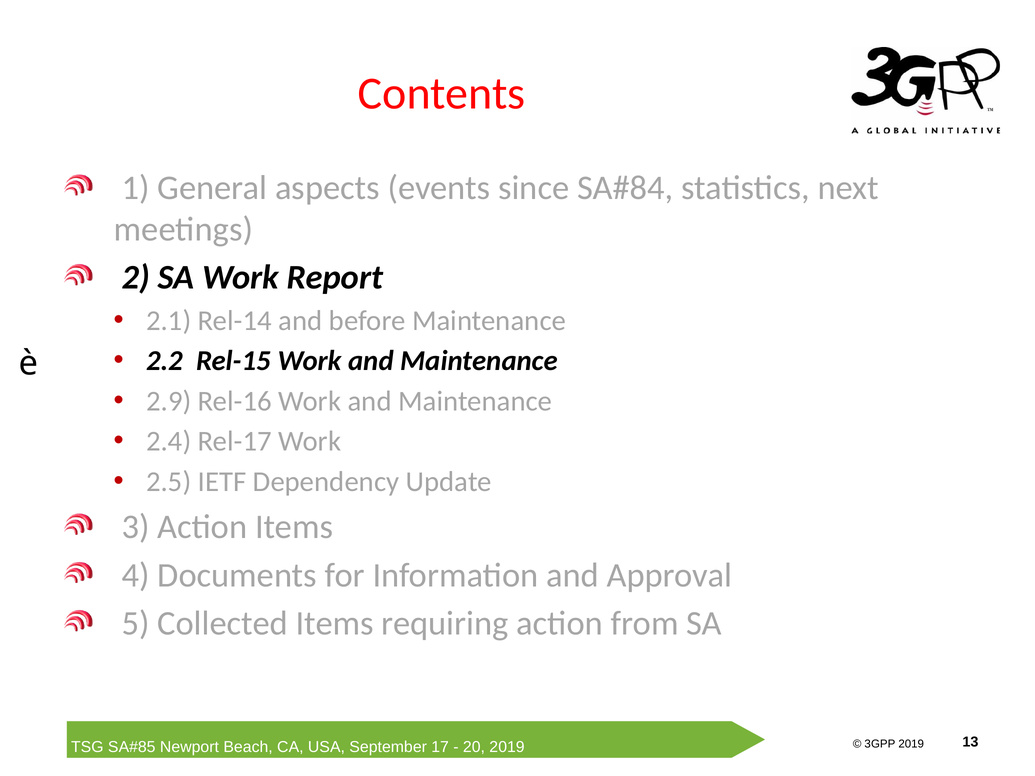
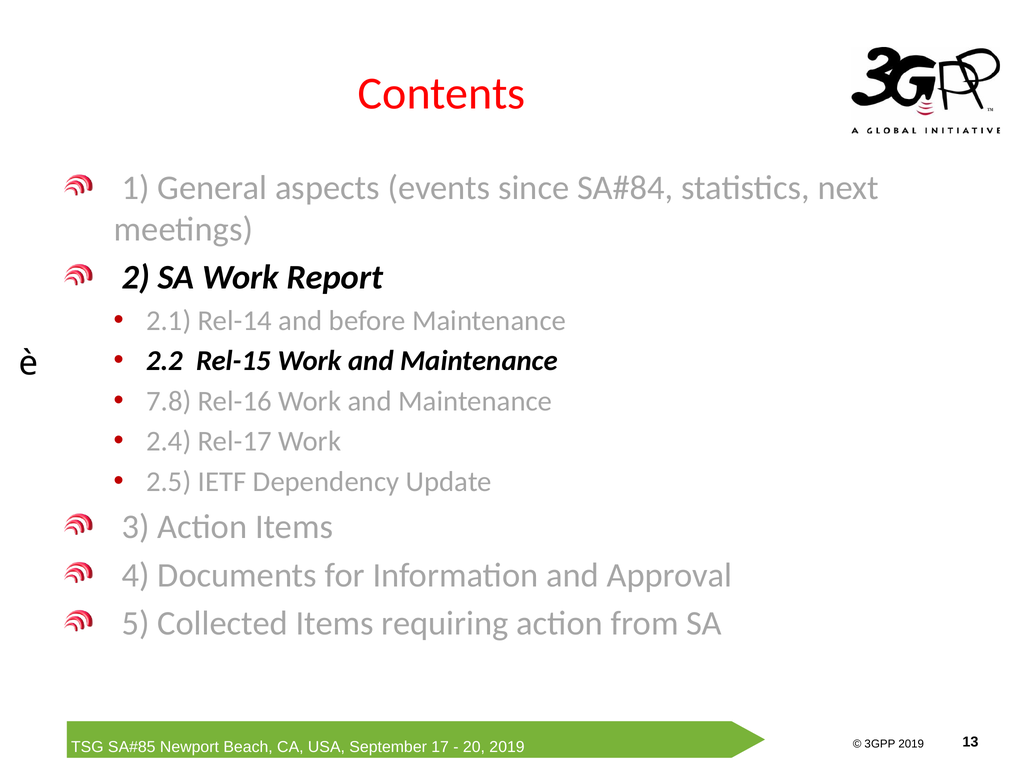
2.9: 2.9 -> 7.8 (169, 401)
